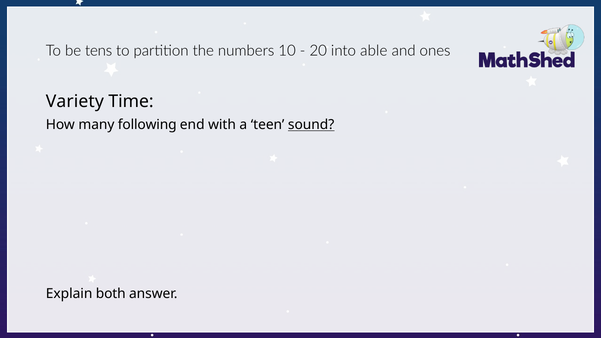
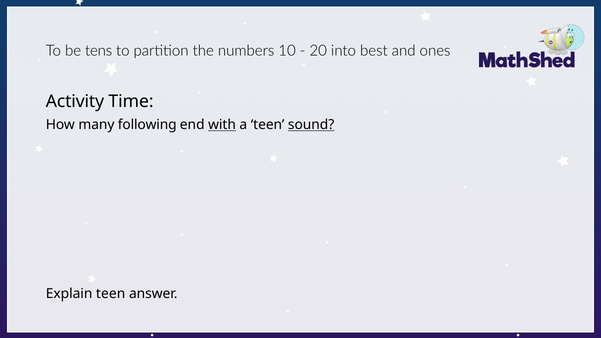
able: able -> best (374, 51)
Variety: Variety -> Activity (75, 102)
with underline: none -> present (222, 125)
Explain both: both -> teen (111, 294)
